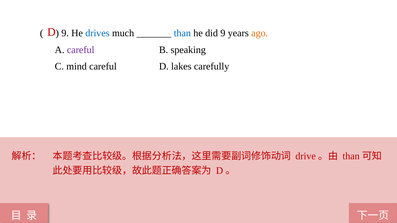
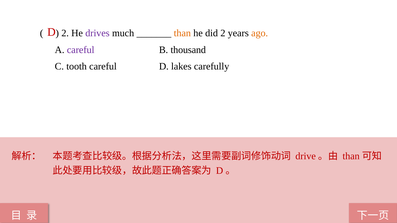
9: 9 -> 2 (65, 33)
drives colour: blue -> purple (97, 33)
than colour: blue -> orange (182, 33)
did 9: 9 -> 2 (223, 33)
speaking: speaking -> thousand (188, 50)
mind: mind -> tooth (77, 66)
